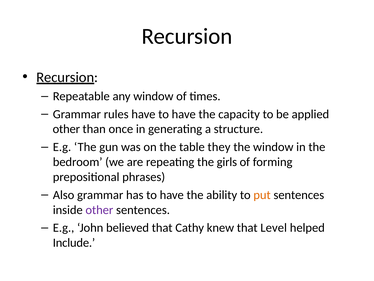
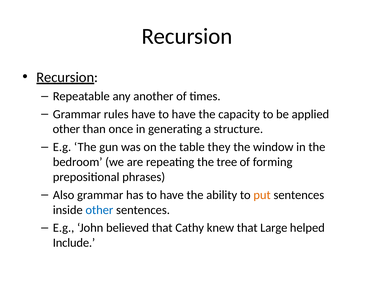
any window: window -> another (153, 96)
girls: girls -> tree (227, 162)
other colour: purple -> blue (99, 210)
Level: Level -> Large (274, 227)
